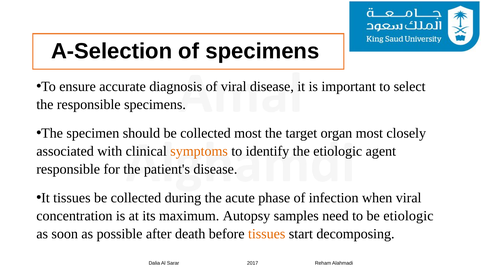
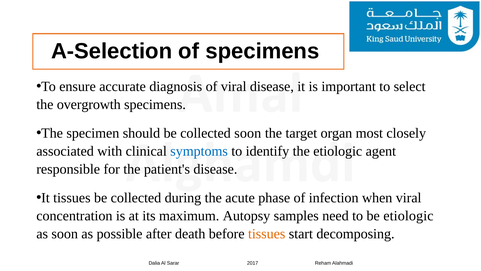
the responsible: responsible -> overgrowth (89, 104)
collected most: most -> soon (248, 133)
symptoms colour: orange -> blue (199, 151)
